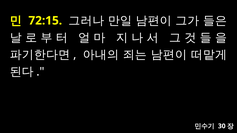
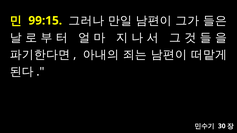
72:15: 72:15 -> 99:15 (45, 21)
